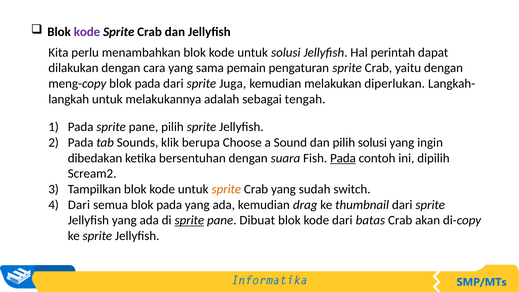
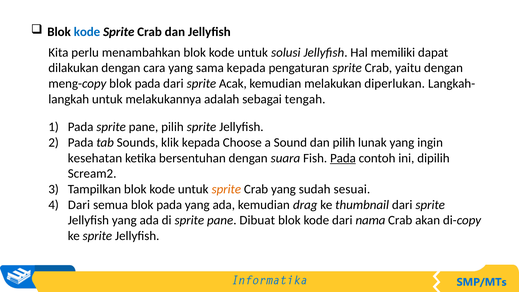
kode colour: purple -> blue (87, 32)
perintah: perintah -> memiliki (393, 52)
sama pemain: pemain -> kepada (246, 68)
Juga: Juga -> Acak (233, 84)
klik berupa: berupa -> kepada (201, 142)
pilih solusi: solusi -> lunak (372, 142)
dibedakan: dibedakan -> kesehatan (95, 158)
switch: switch -> sesuai (352, 189)
sprite underline: present -> none (189, 220)
batas: batas -> nama (370, 220)
